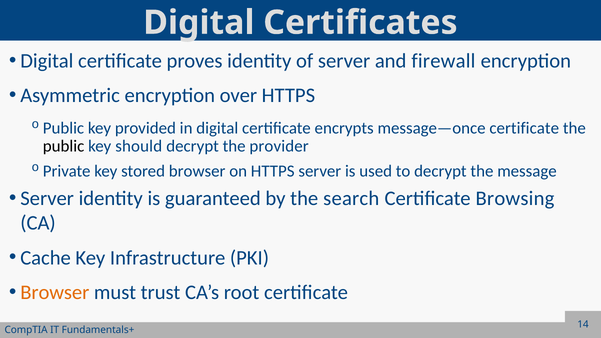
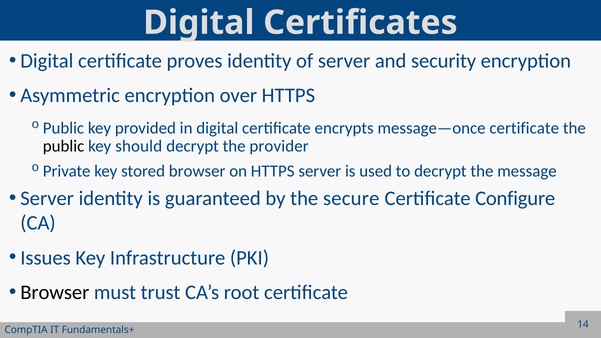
firewall: firewall -> security (444, 61)
search: search -> secure (351, 199)
Browsing: Browsing -> Configure (515, 199)
Cache: Cache -> Issues (46, 258)
Browser colour: orange -> black (55, 292)
